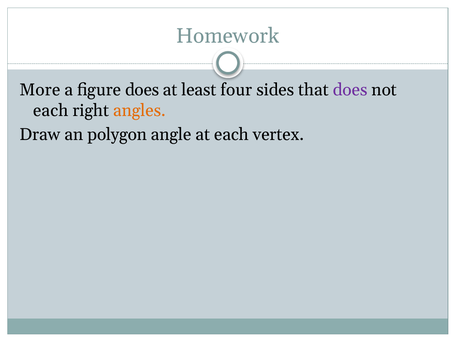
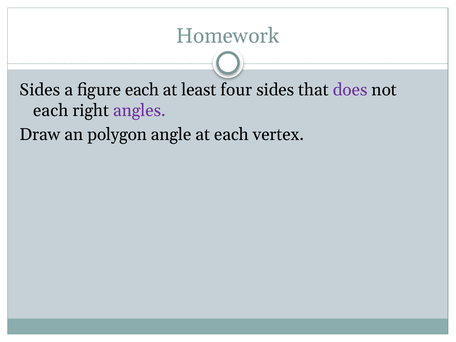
More: More -> Sides (40, 90)
figure does: does -> each (142, 90)
angles colour: orange -> purple (140, 110)
